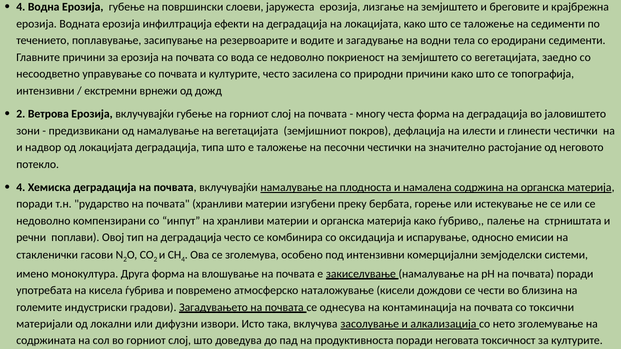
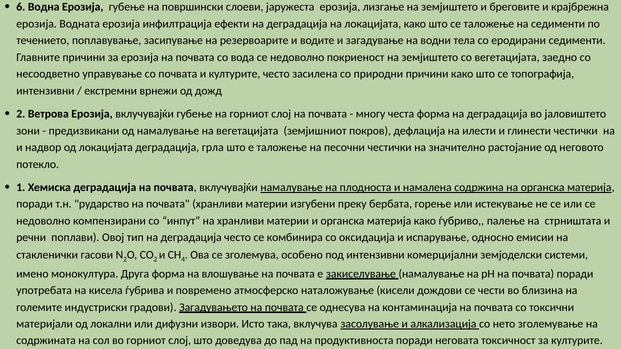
4: 4 -> 6 (21, 7)
типа: типа -> грла (213, 148)
4: 4 -> 1 (21, 188)
